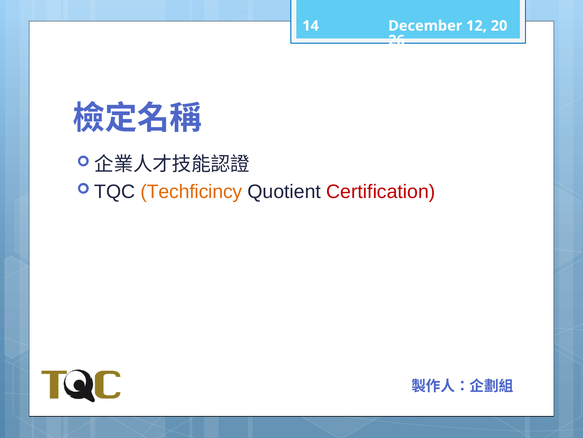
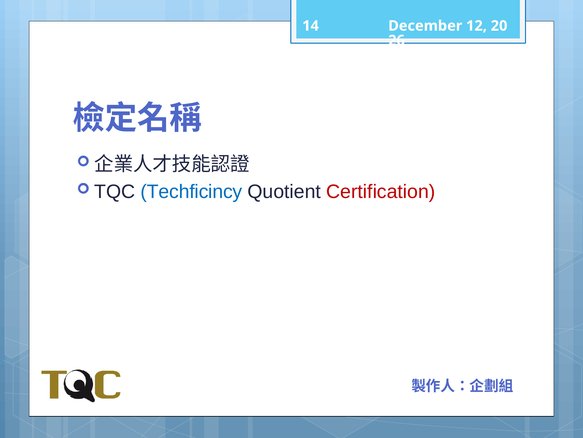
Techficincy colour: orange -> blue (191, 191)
